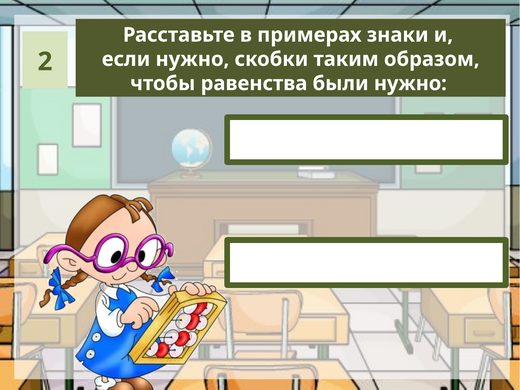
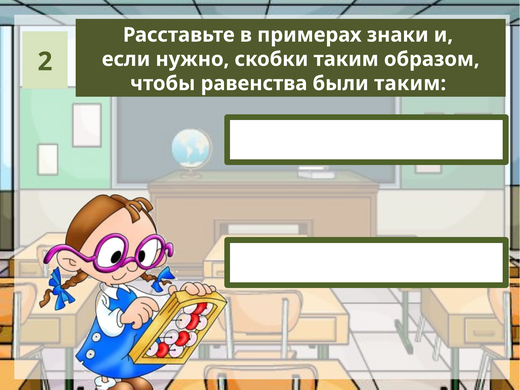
были нужно: нужно -> таким (410, 83)
